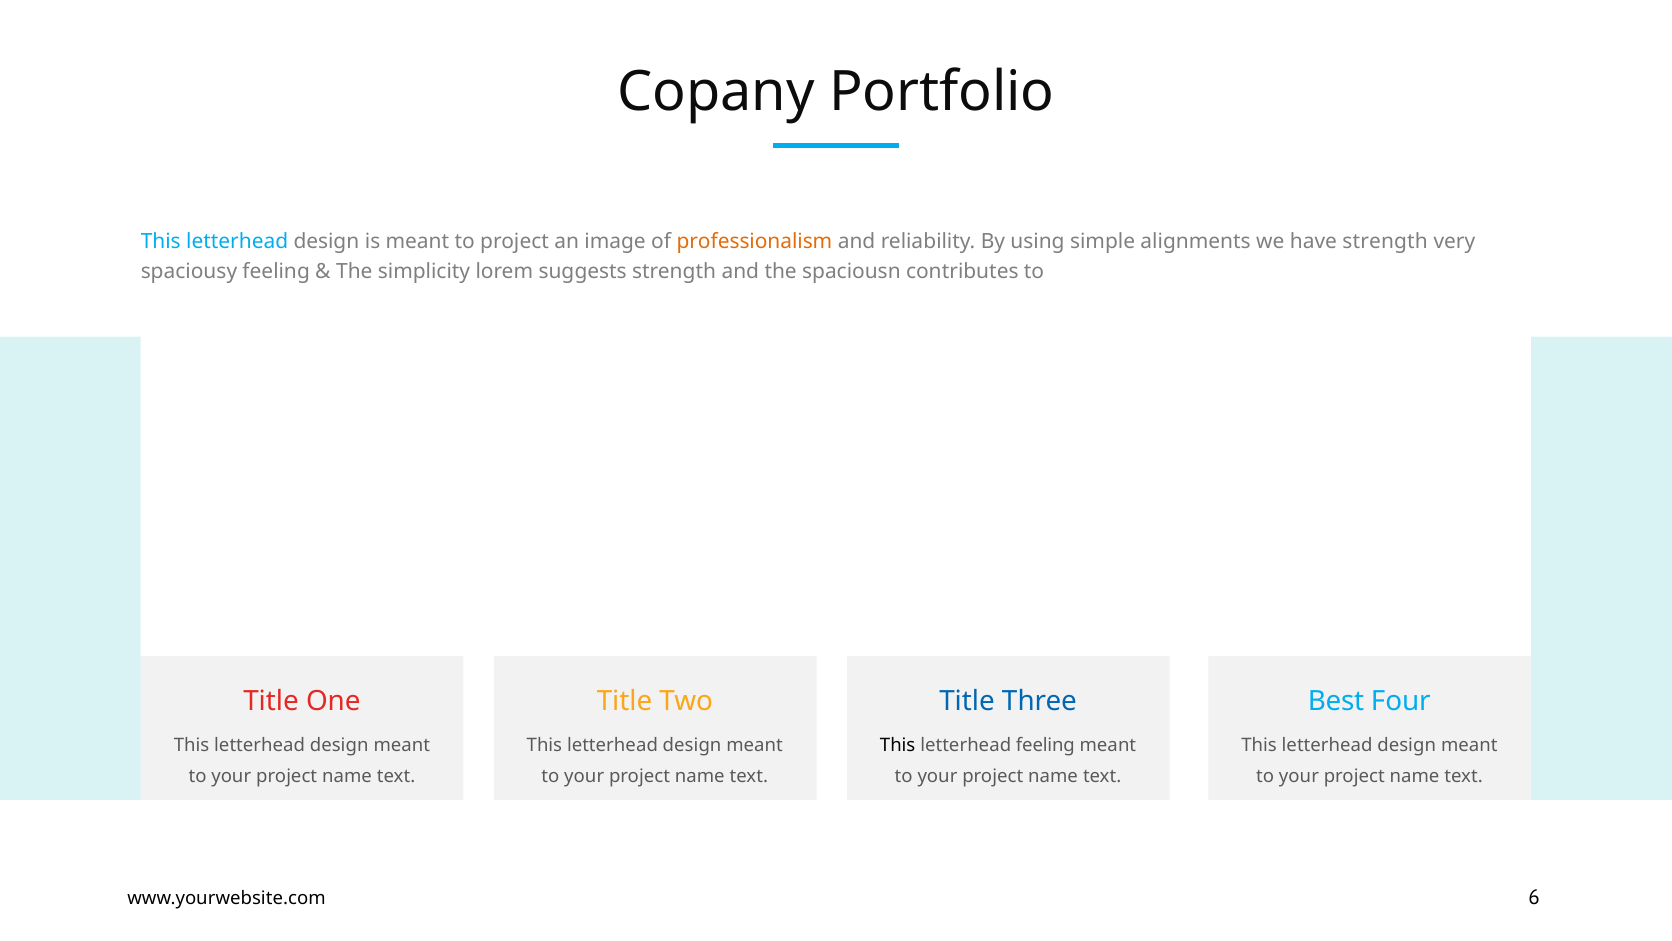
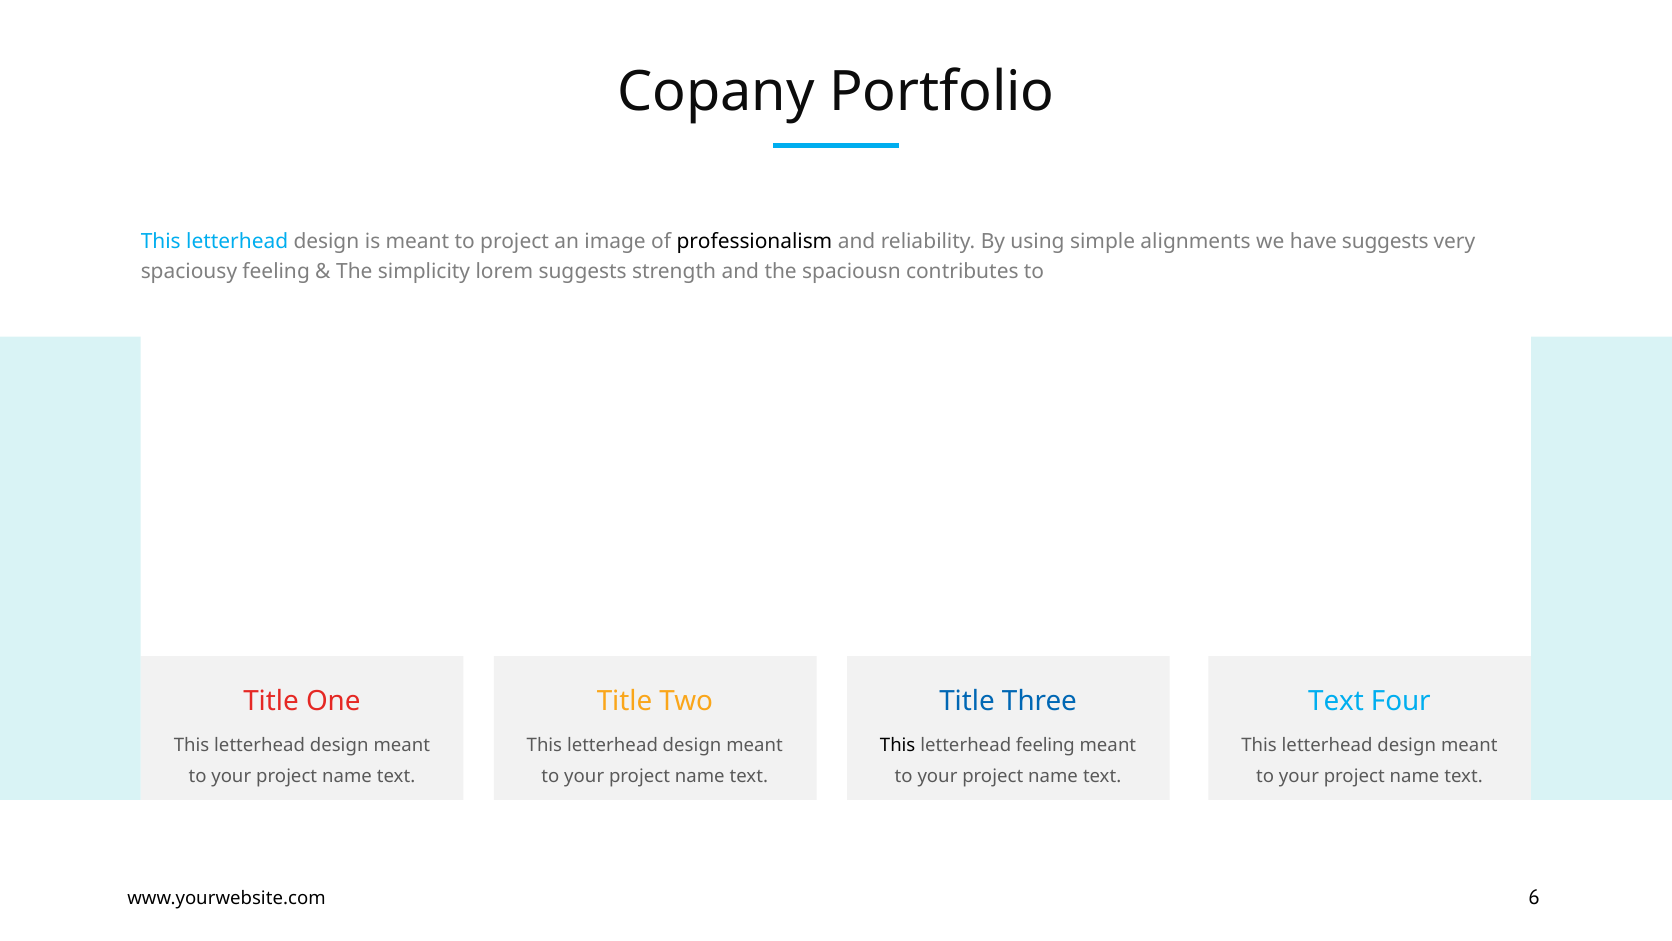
professionalism colour: orange -> black (754, 241)
have strength: strength -> suggests (1385, 241)
Best: Best -> Text (1336, 701)
